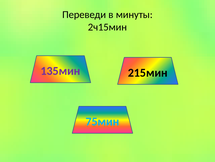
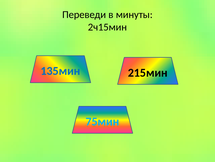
135мин colour: purple -> blue (60, 71)
